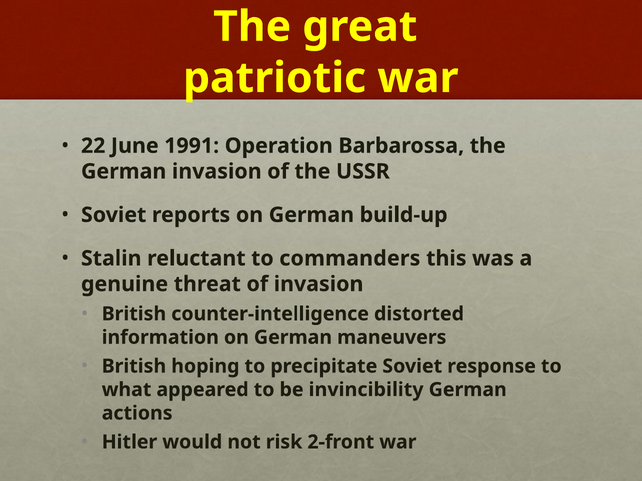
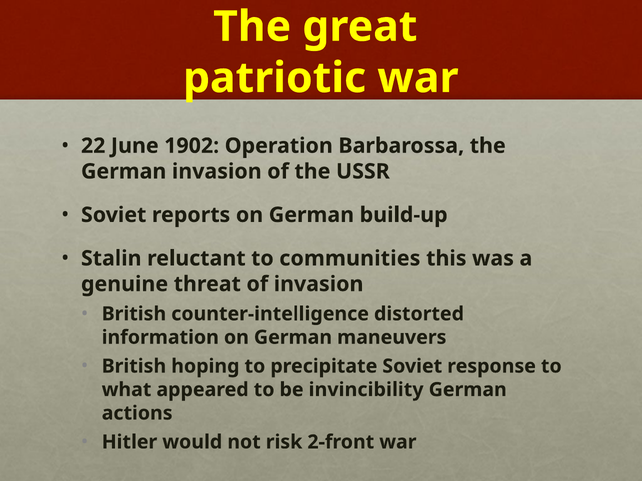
1991: 1991 -> 1902 (192, 146)
commanders: commanders -> communities (350, 259)
